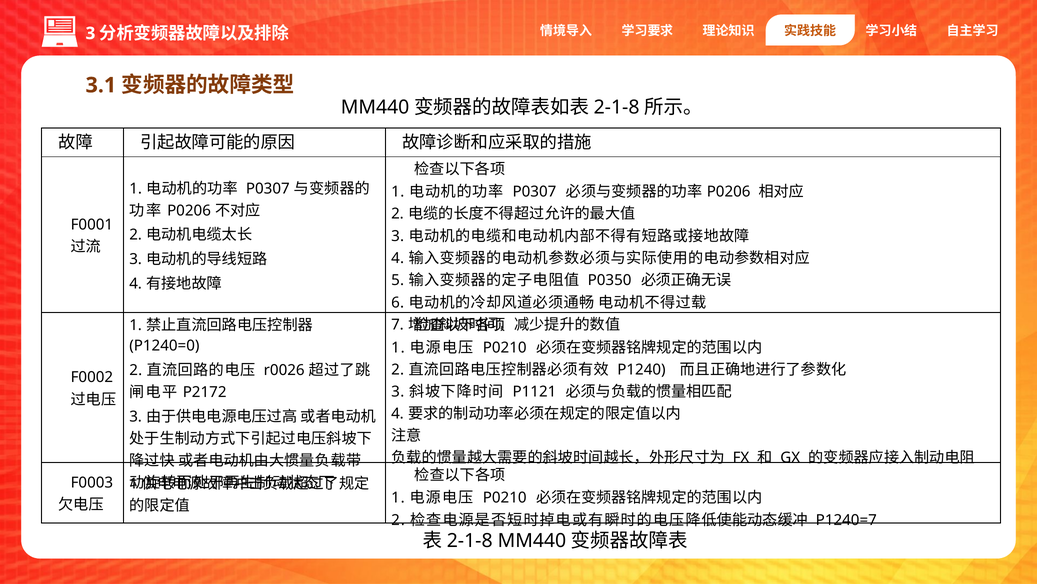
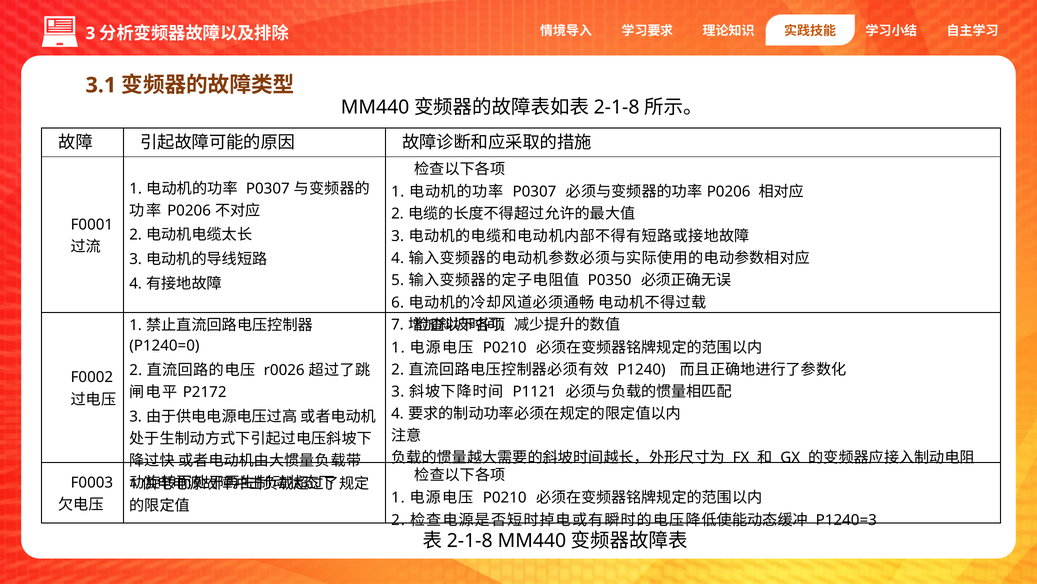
P1240=7: P1240=7 -> P1240=3 (846, 519)
